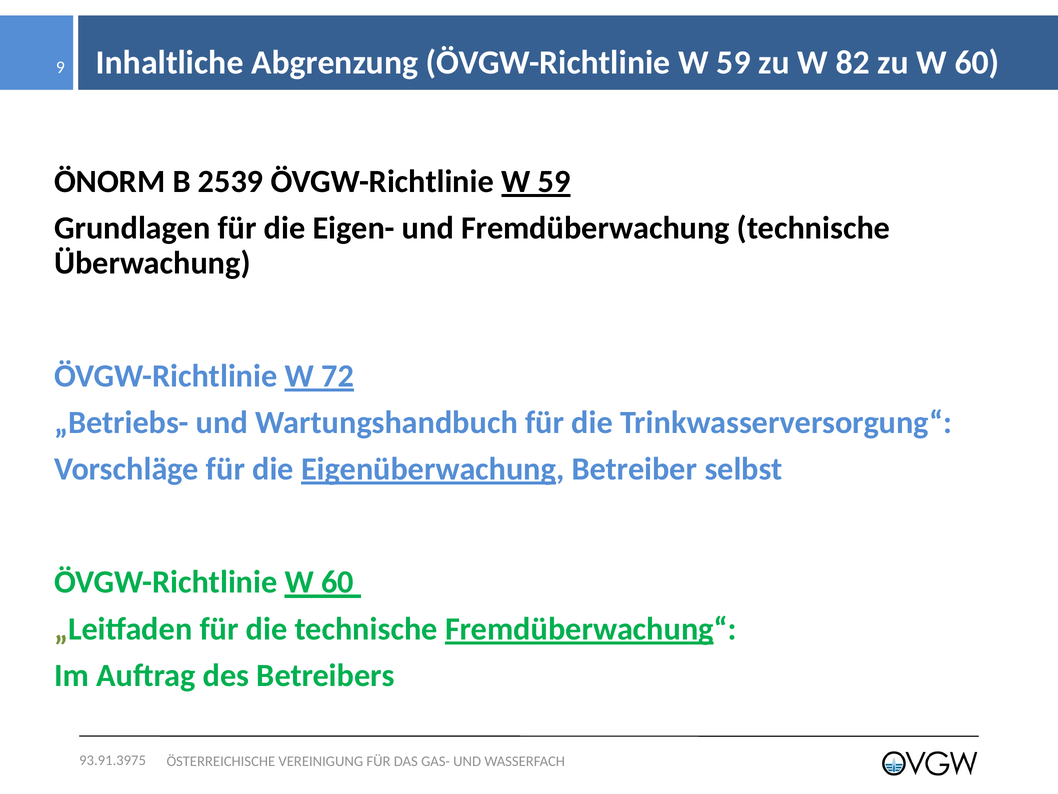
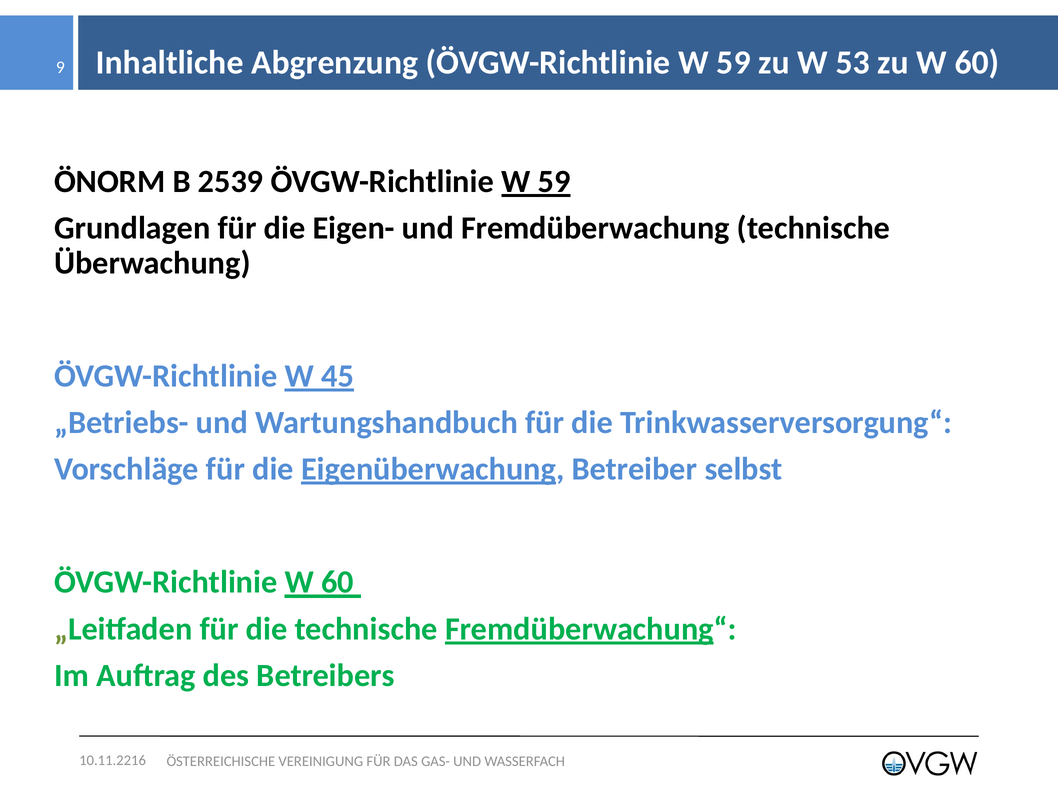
82: 82 -> 53 (853, 62)
72: 72 -> 45 (338, 376)
93.91.3975: 93.91.3975 -> 10.11.2216 (113, 760)
